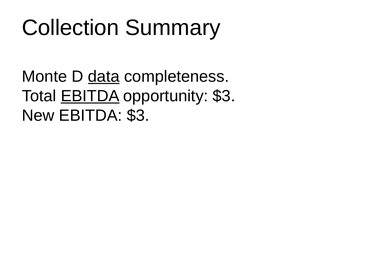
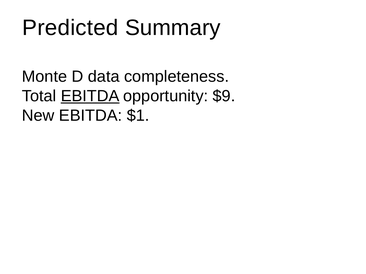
Collection: Collection -> Predicted (70, 28)
data underline: present -> none (104, 77)
opportunity $3: $3 -> $9 (224, 96)
EBITDA $3: $3 -> $1 (138, 116)
